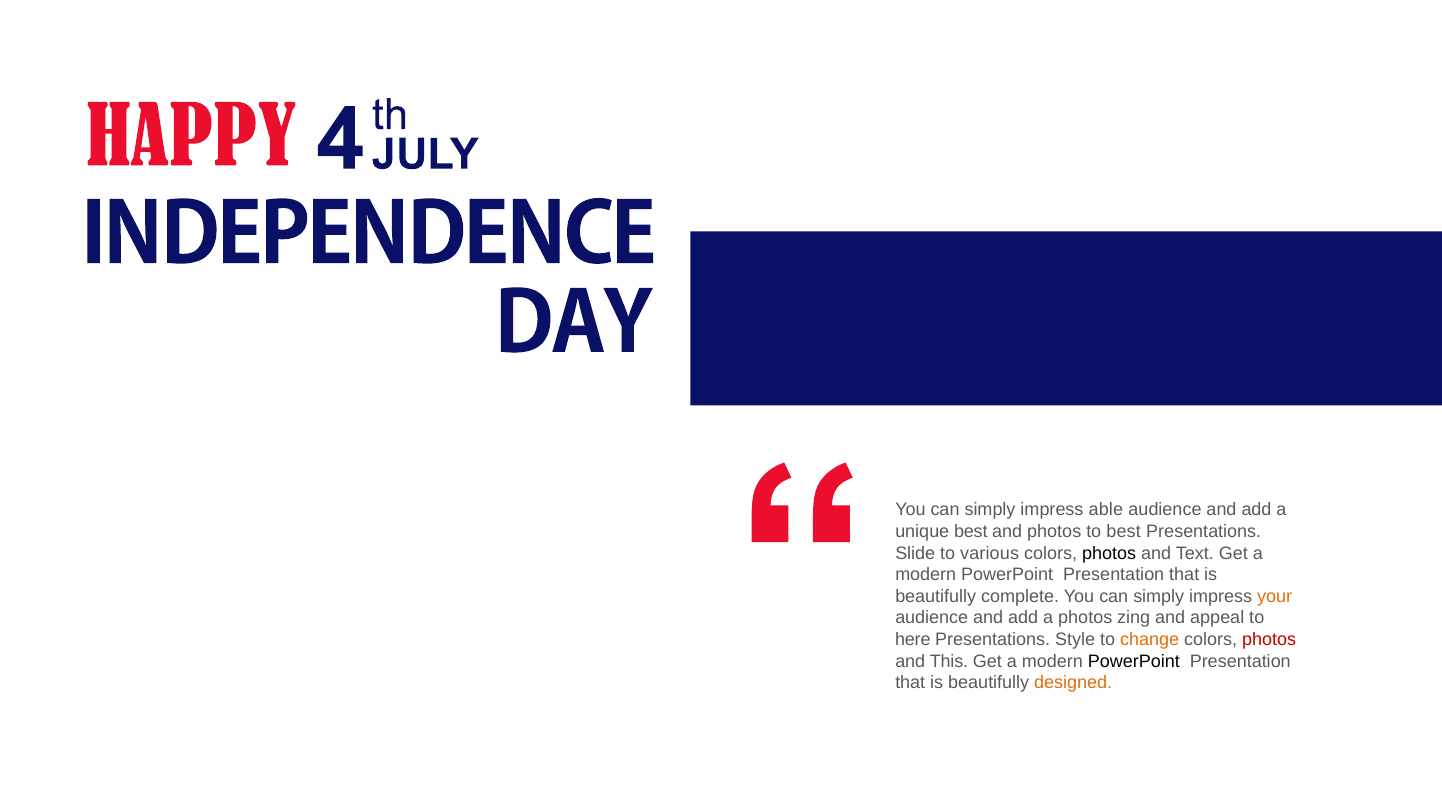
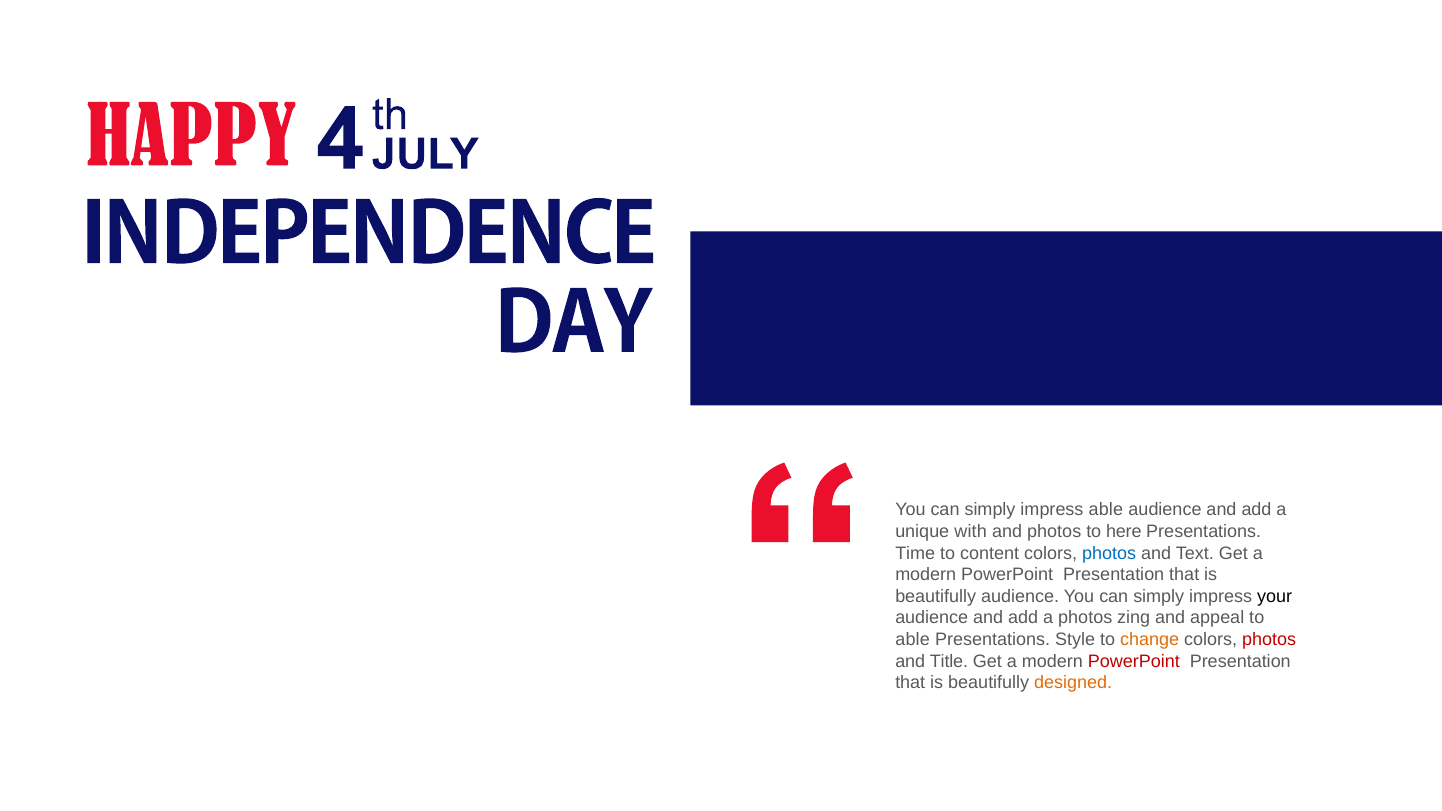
unique best: best -> with (971, 532)
to best: best -> here (1124, 532)
Slide: Slide -> Time (915, 553)
various: various -> content (990, 553)
photos colour: black -> blue (1109, 553)
beautifully complete: complete -> audience (1020, 596)
your colour: orange -> black (1275, 596)
here: here -> able (913, 640)
This: This -> Title (949, 661)
PowerPoint colour: black -> red (1134, 661)
